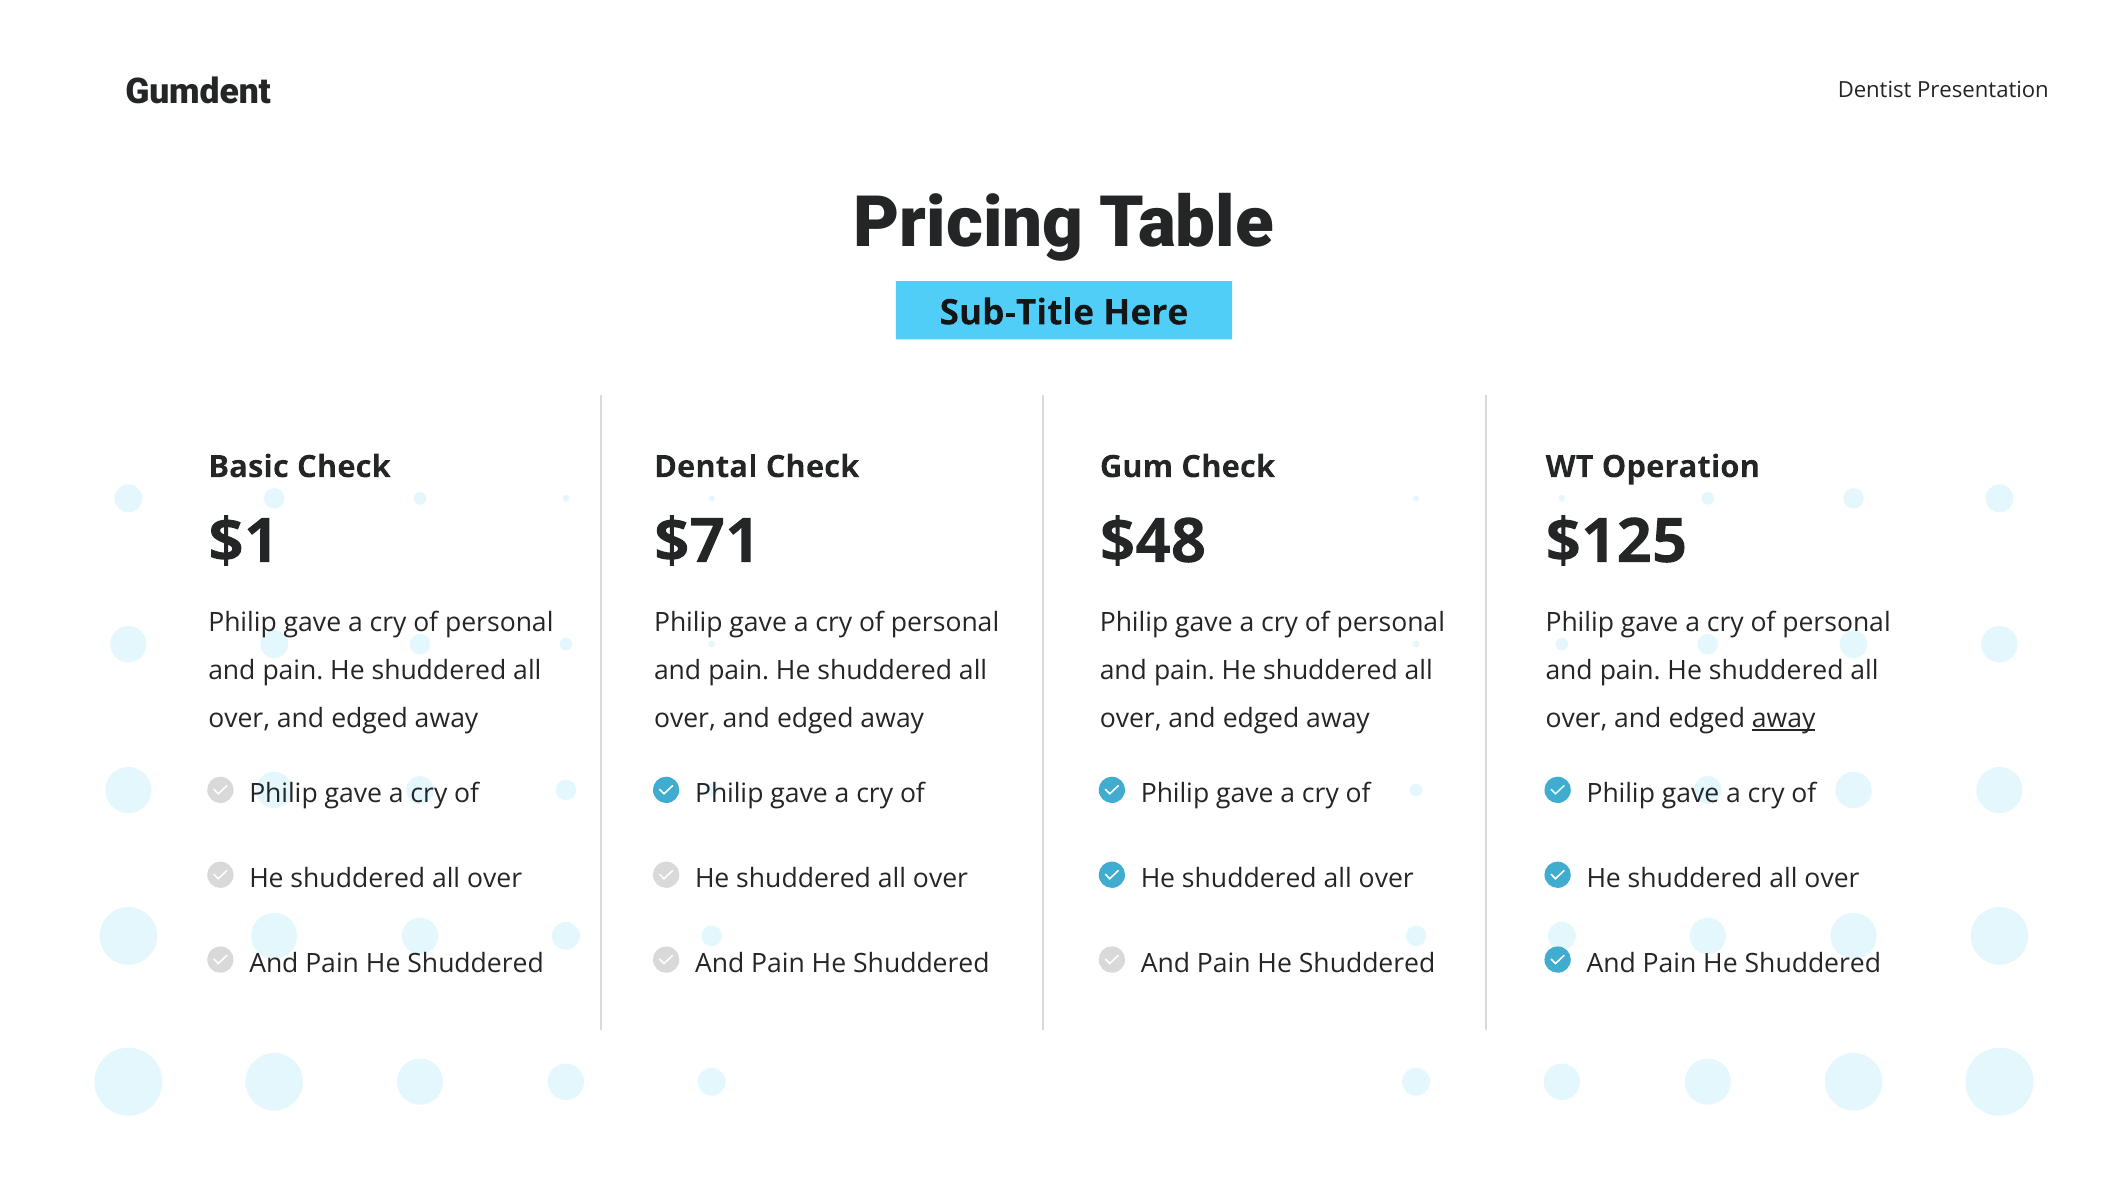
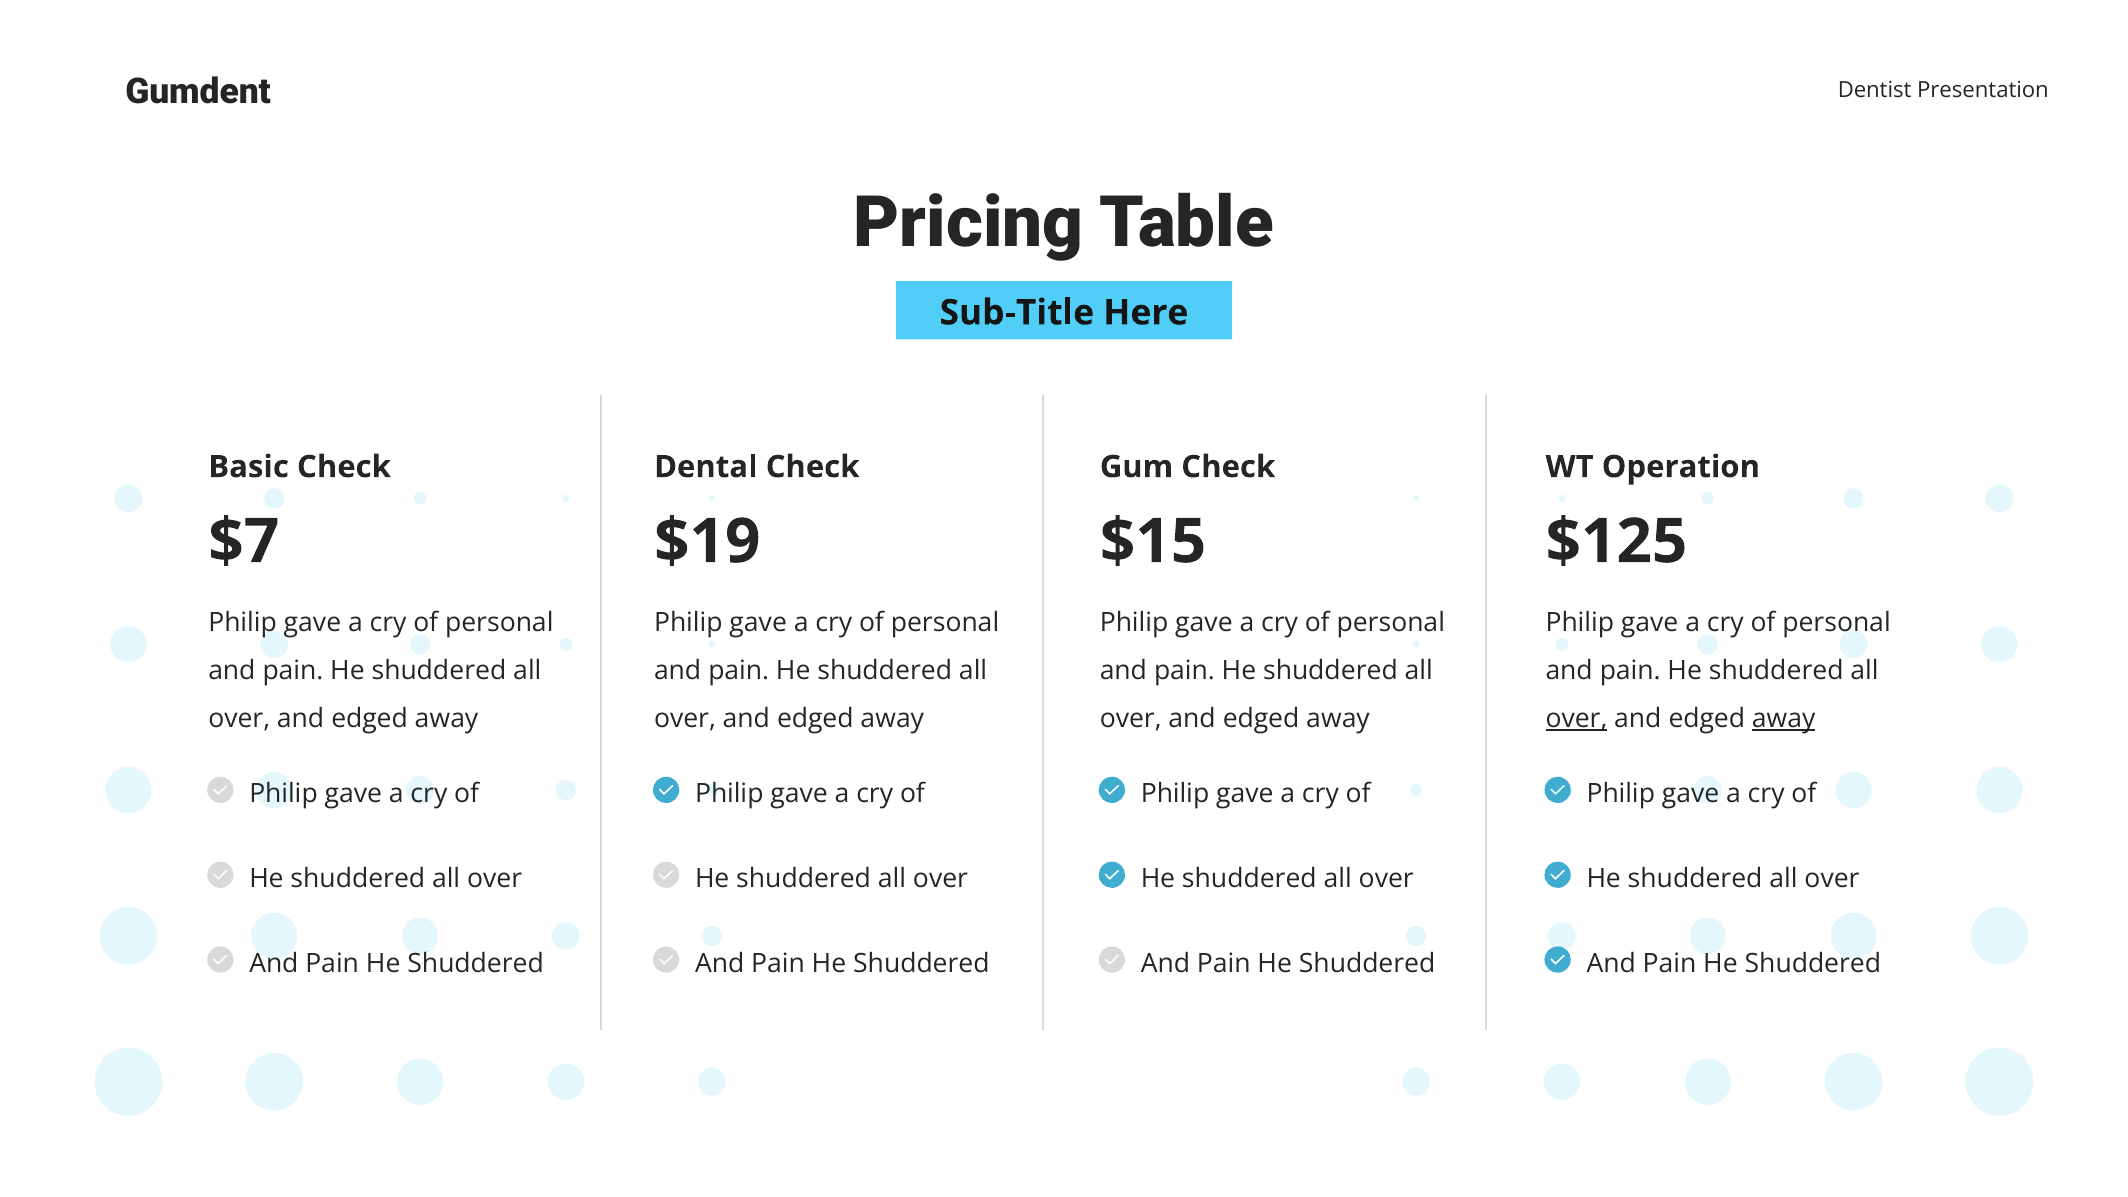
$1: $1 -> $7 (244, 542)
$71: $71 -> $19 (707, 542)
$48: $48 -> $15 (1153, 542)
over underline: none -> present (1577, 719)
